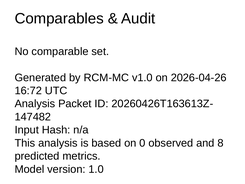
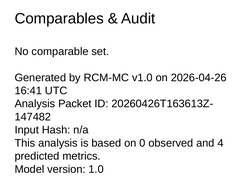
16:72: 16:72 -> 16:41 (28, 91)
8: 8 -> 4 (221, 143)
